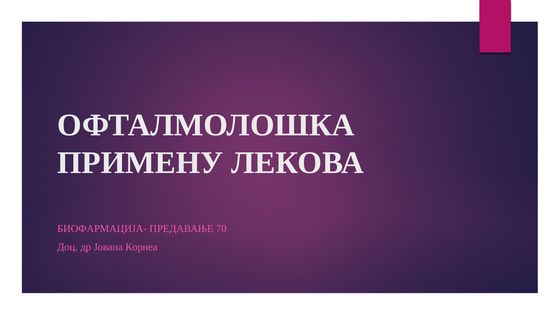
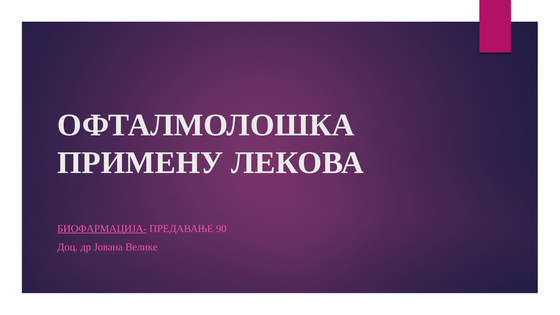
БИОФАРМАЦИЈА- underline: none -> present (102, 229)
70: 70 -> 90 (221, 229)
Корнеа: Корнеа -> Велике (141, 247)
